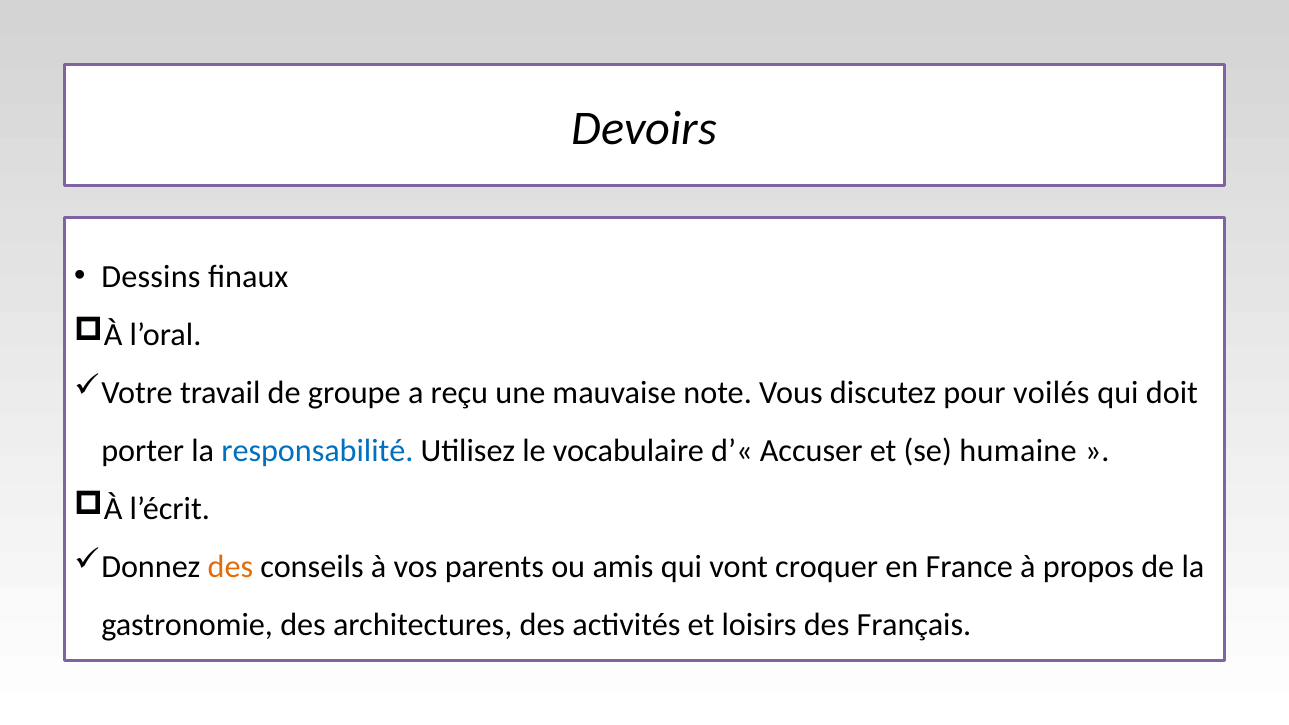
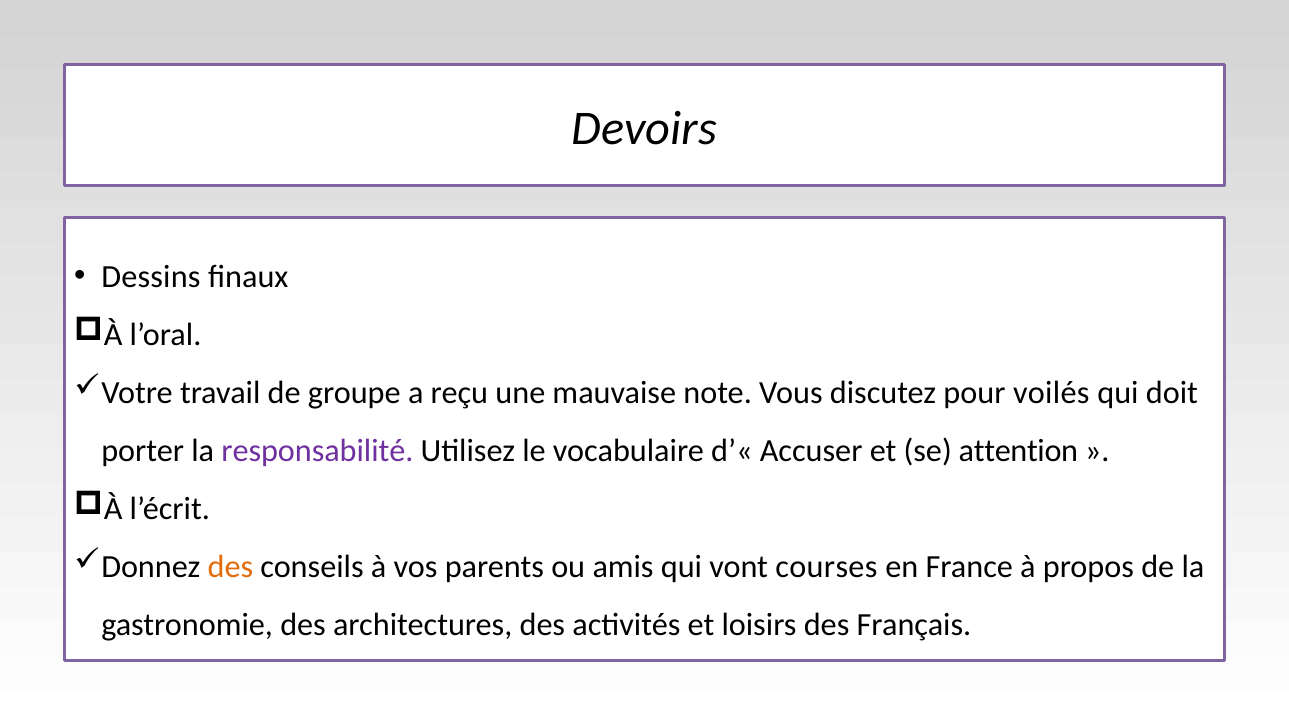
responsabilité colour: blue -> purple (317, 451)
humaine: humaine -> attention (1018, 451)
croquer: croquer -> courses (826, 567)
